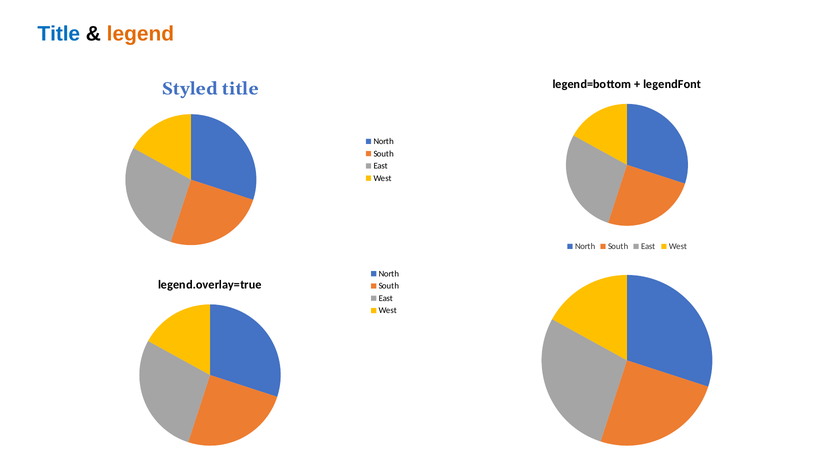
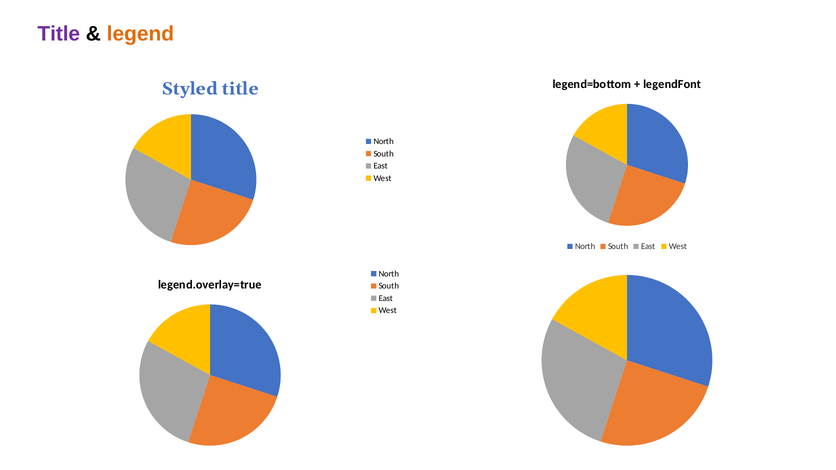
Title colour: blue -> purple (59, 34)
